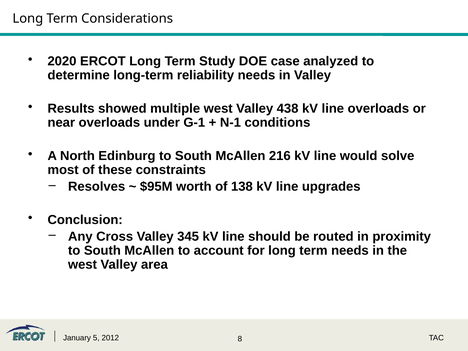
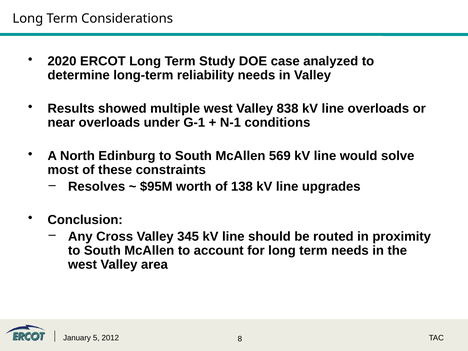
438: 438 -> 838 (288, 109)
216: 216 -> 569 (280, 156)
